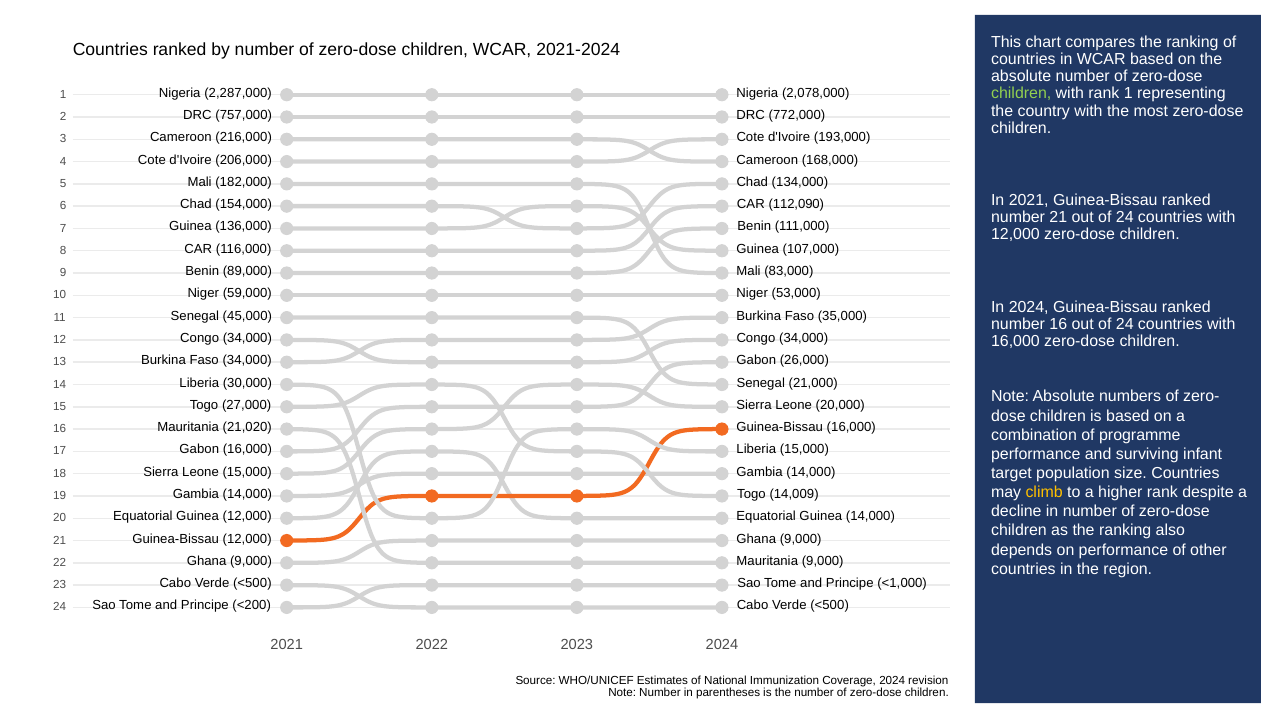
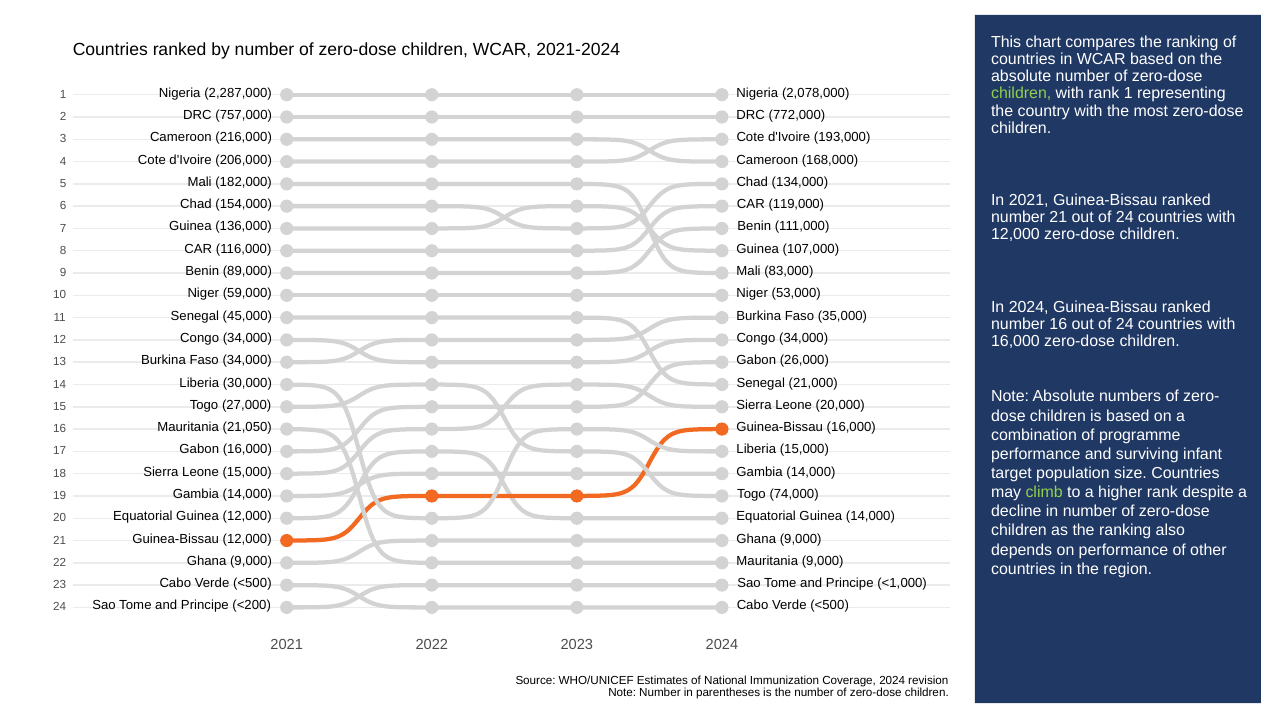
112,090: 112,090 -> 119,000 (796, 204)
21,020: 21,020 -> 21,050 (247, 427)
climb colour: yellow -> light green (1044, 493)
14,009: 14,009 -> 74,000 (794, 494)
